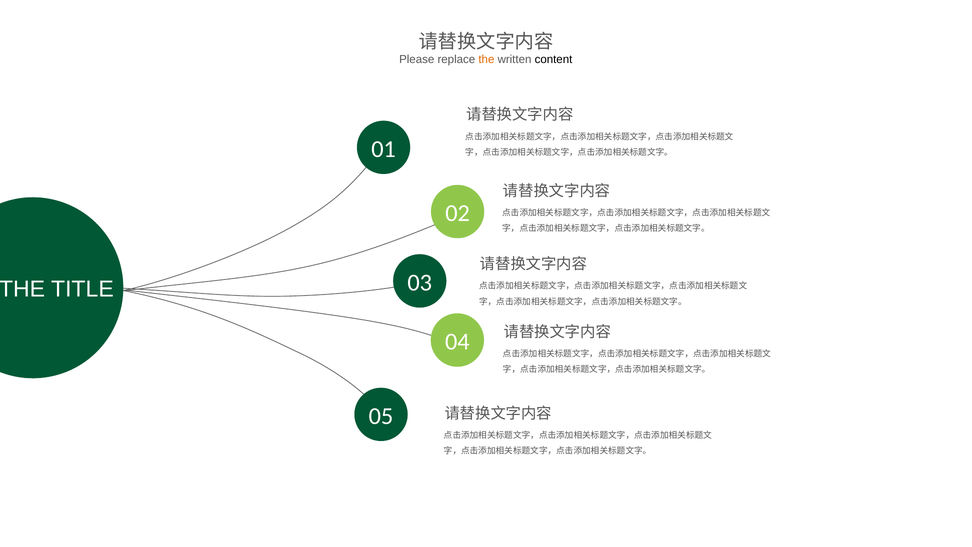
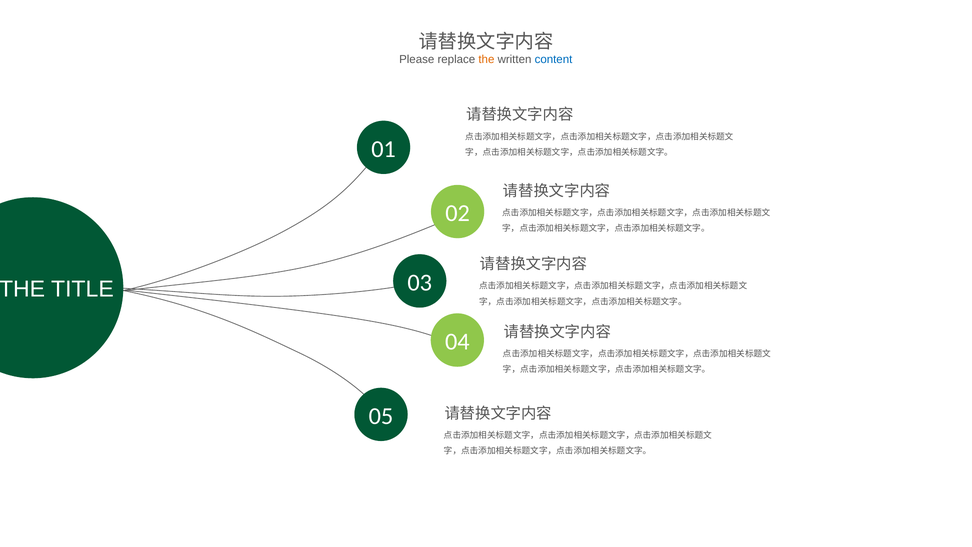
content colour: black -> blue (553, 59)
